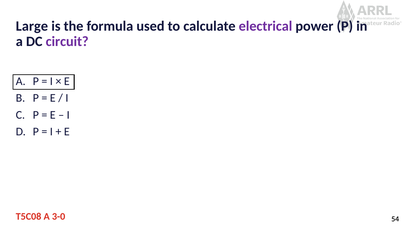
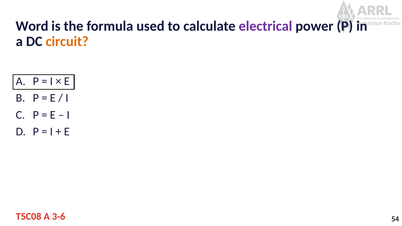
Large: Large -> Word (32, 26)
circuit colour: purple -> orange (67, 41)
3-0: 3-0 -> 3-6 (59, 217)
